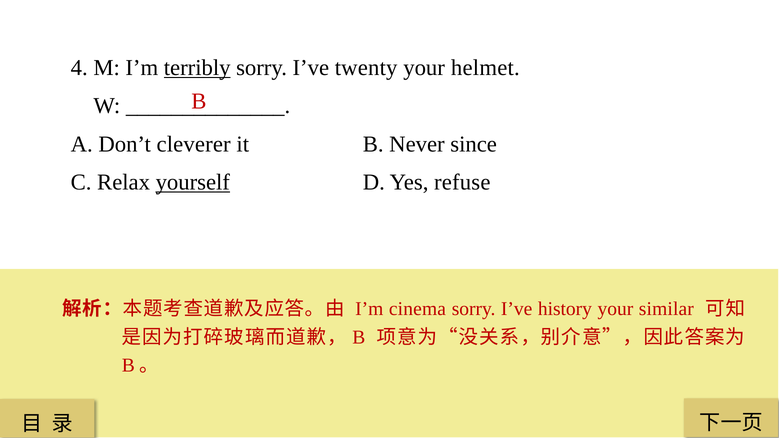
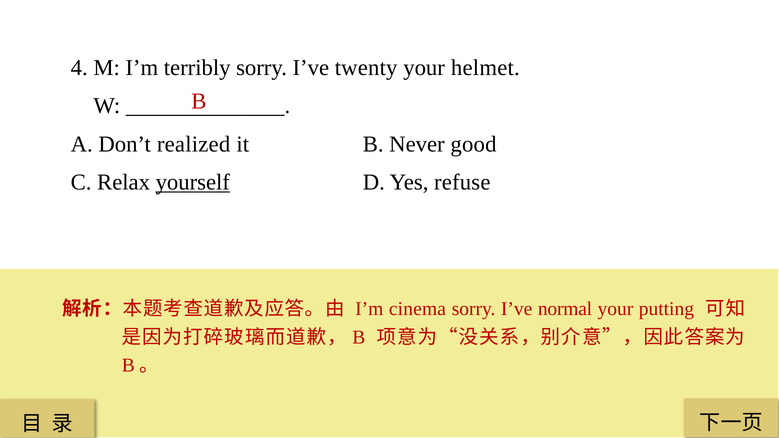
terribly underline: present -> none (197, 68)
cleverer: cleverer -> realized (194, 144)
since: since -> good (473, 144)
history: history -> normal (565, 309)
similar: similar -> putting (666, 309)
